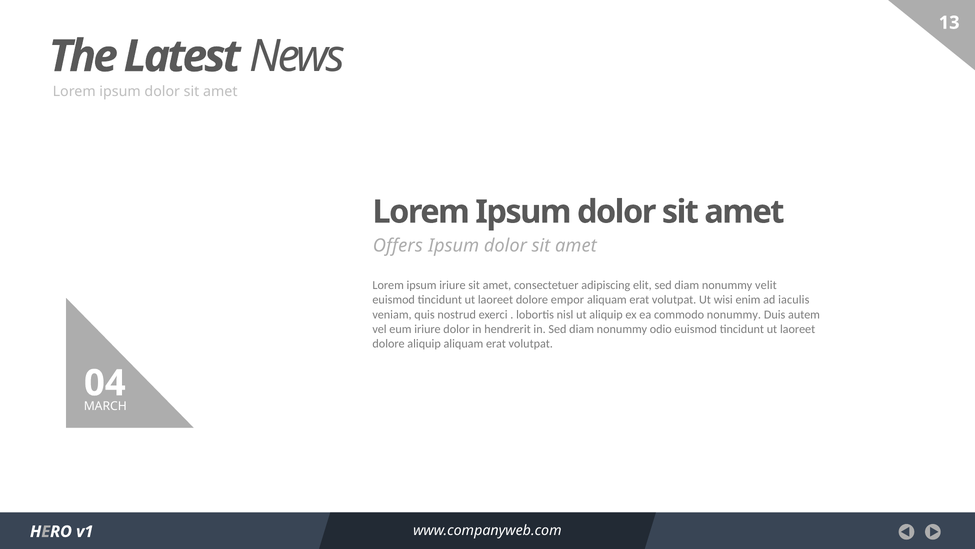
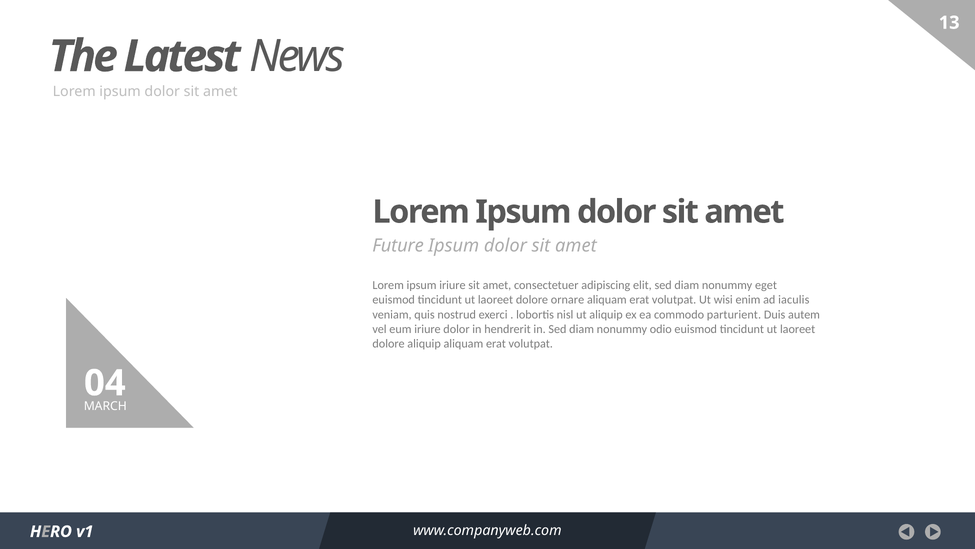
Offers: Offers -> Future (398, 245)
velit: velit -> eget (766, 285)
empor: empor -> ornare (567, 300)
commodo nonummy: nonummy -> parturient (734, 314)
